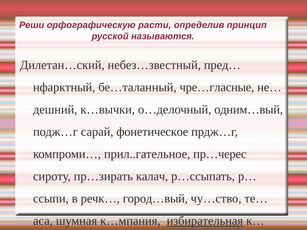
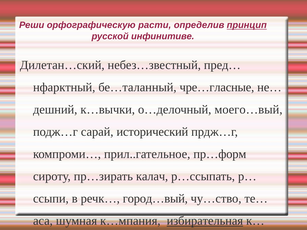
принцип underline: none -> present (247, 25)
называются: называются -> инфинитиве (163, 36)
одним…вый: одним…вый -> моего…вый (248, 110)
фонетическое: фонетическое -> исторический (152, 132)
пр…черес: пр…черес -> пр…форм (220, 154)
